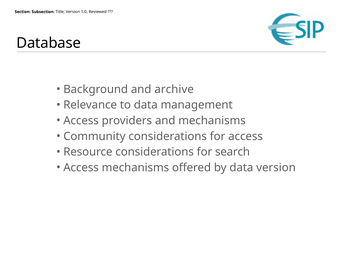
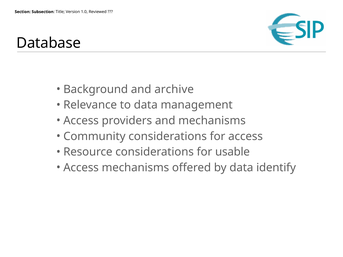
search: search -> usable (233, 152)
data version: version -> identify (276, 168)
